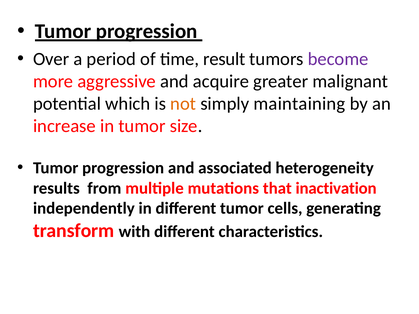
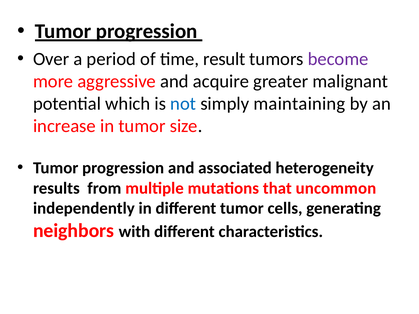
not colour: orange -> blue (183, 104)
inactivation: inactivation -> uncommon (336, 188)
transform: transform -> neighbors (74, 231)
